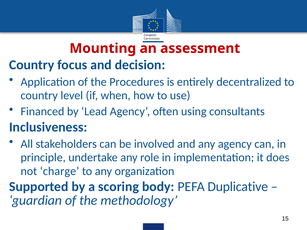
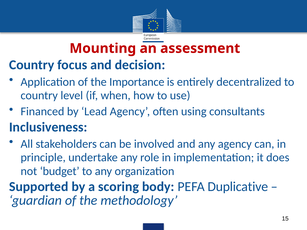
Procedures: Procedures -> Importance (137, 82)
charge: charge -> budget (60, 171)
